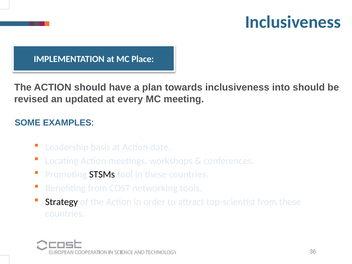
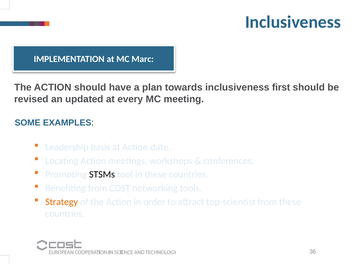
Place: Place -> Marc (143, 59)
into: into -> first (281, 87)
Strategy colour: black -> orange (62, 202)
